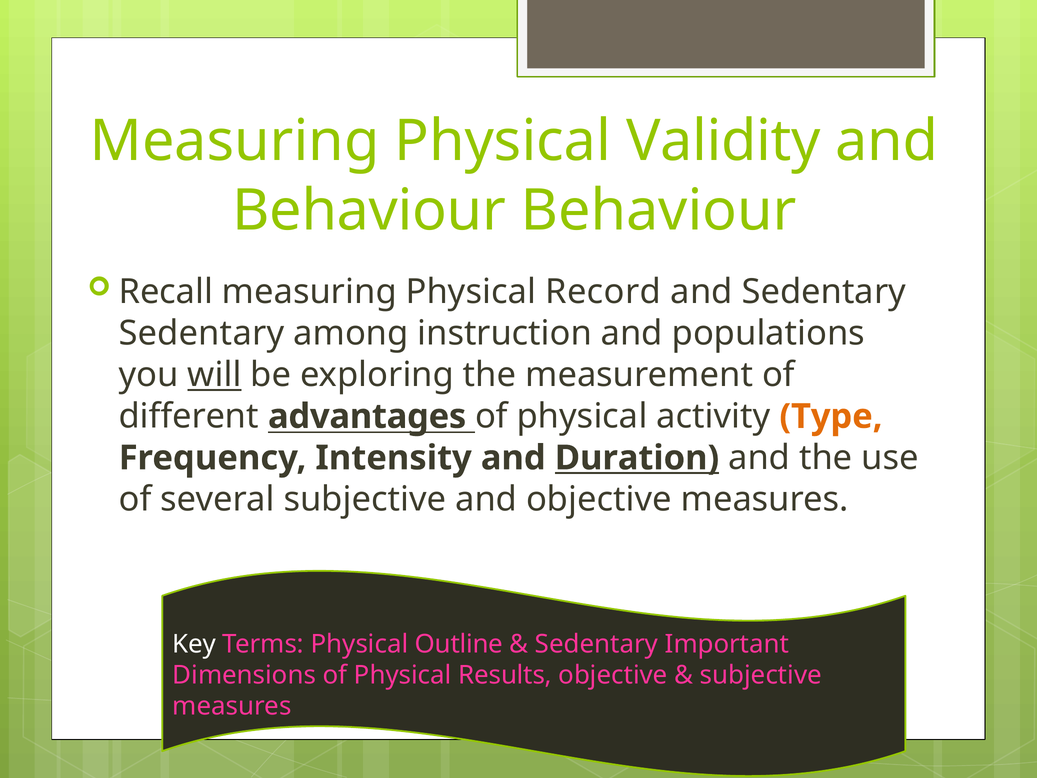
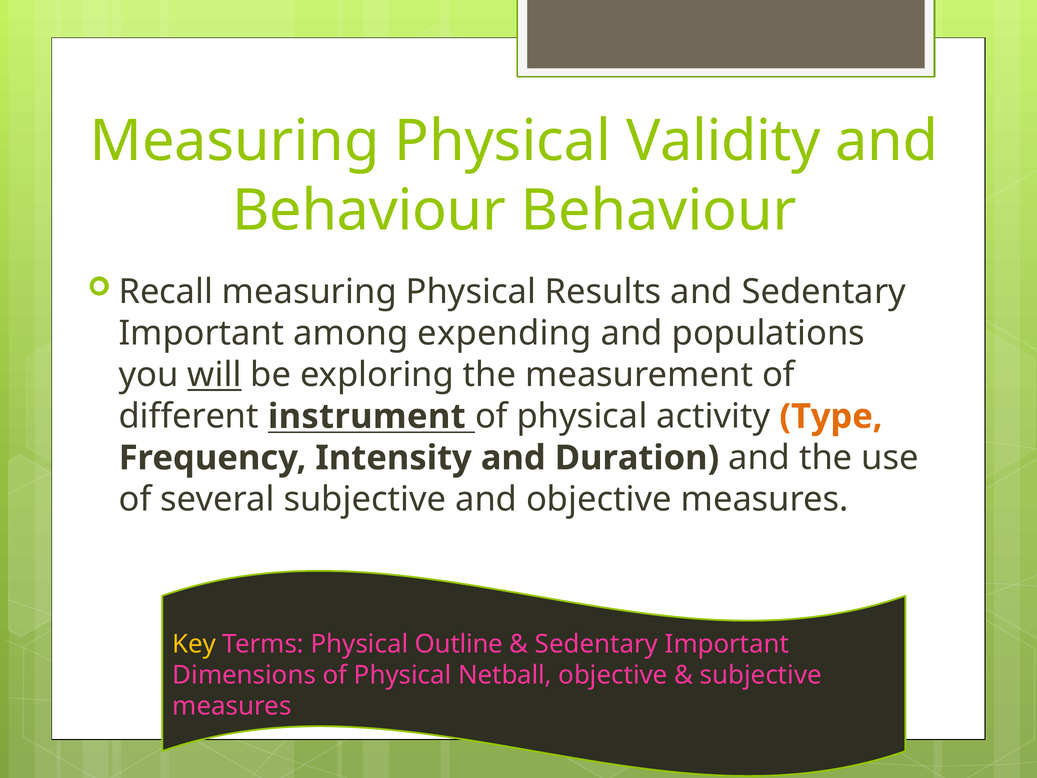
Record: Record -> Results (603, 292)
Sedentary: Sedentary -> Important (201, 333)
instruction: instruction -> expending (505, 333)
advantages: advantages -> instrument (367, 416)
Duration underline: present -> none (637, 458)
Key colour: white -> yellow (194, 644)
Results: Results -> Netball (505, 675)
